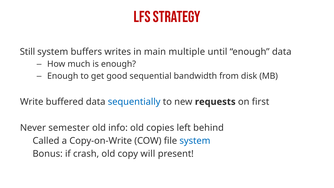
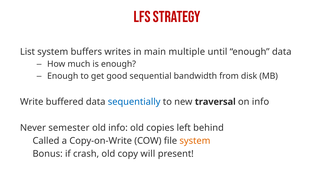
Still: Still -> List (27, 52)
requests: requests -> traversal (215, 102)
on first: first -> info (261, 102)
system colour: blue -> orange (195, 141)
